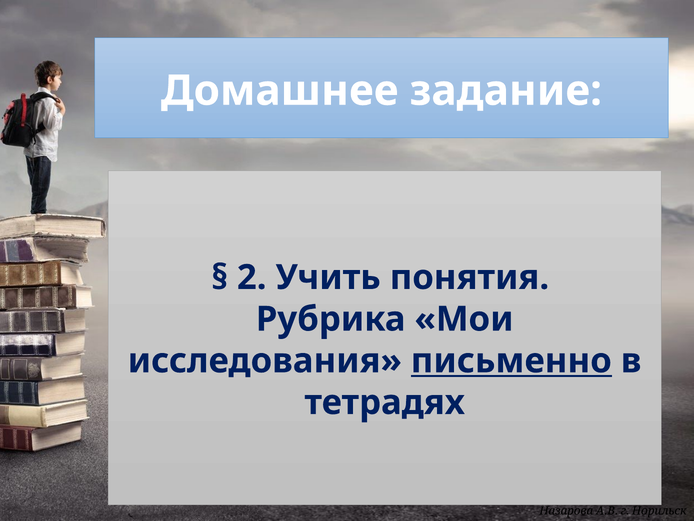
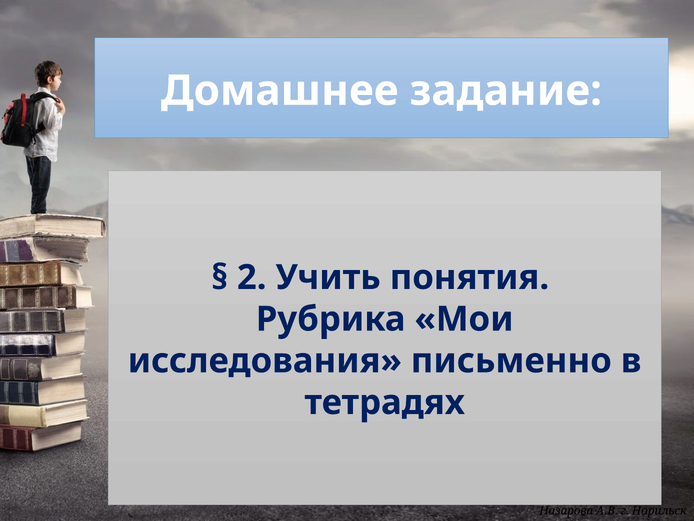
письменно underline: present -> none (511, 361)
